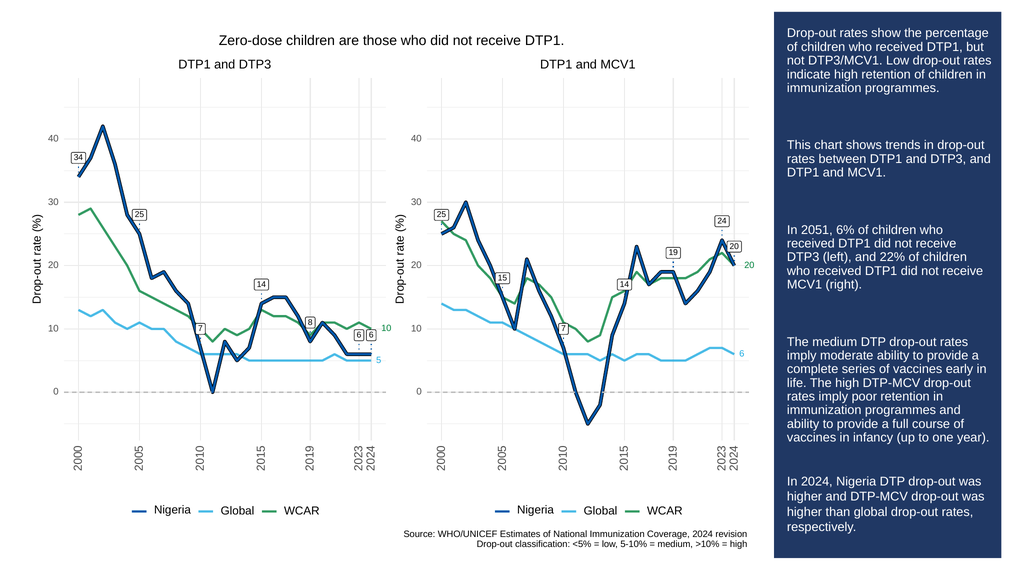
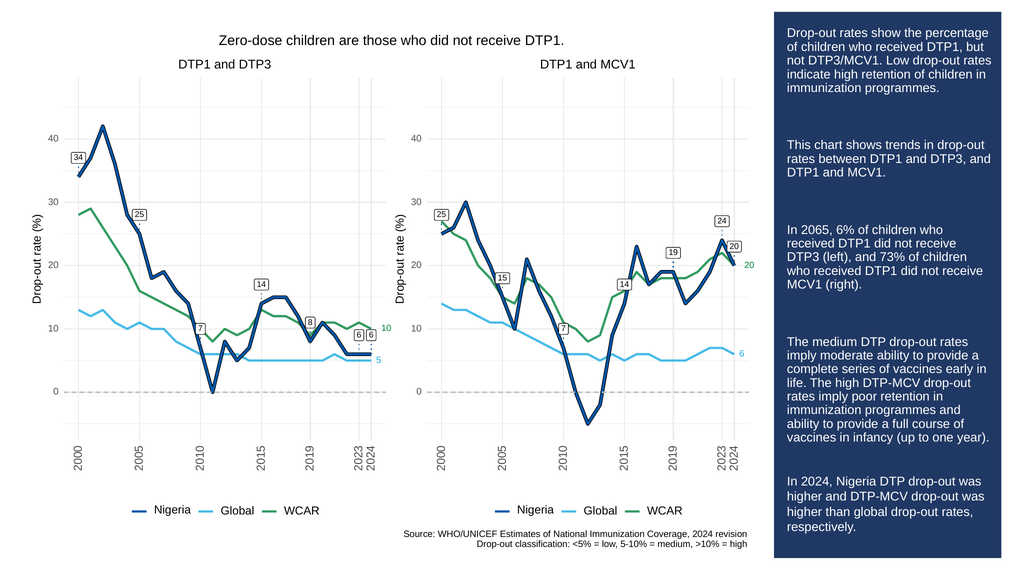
2051: 2051 -> 2065 (817, 230)
22%: 22% -> 73% (892, 257)
